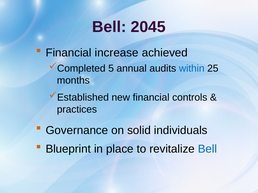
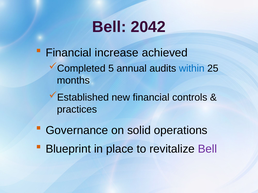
2045: 2045 -> 2042 (148, 27)
individuals: individuals -> operations (181, 131)
Bell colour: blue -> purple (208, 149)
